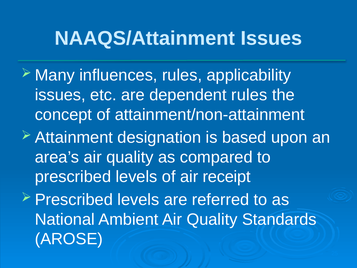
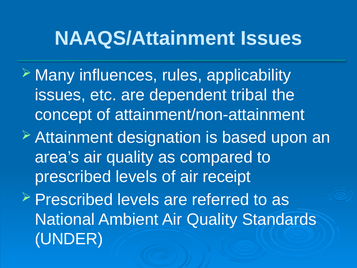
dependent rules: rules -> tribal (249, 95)
AROSE: AROSE -> UNDER (69, 239)
